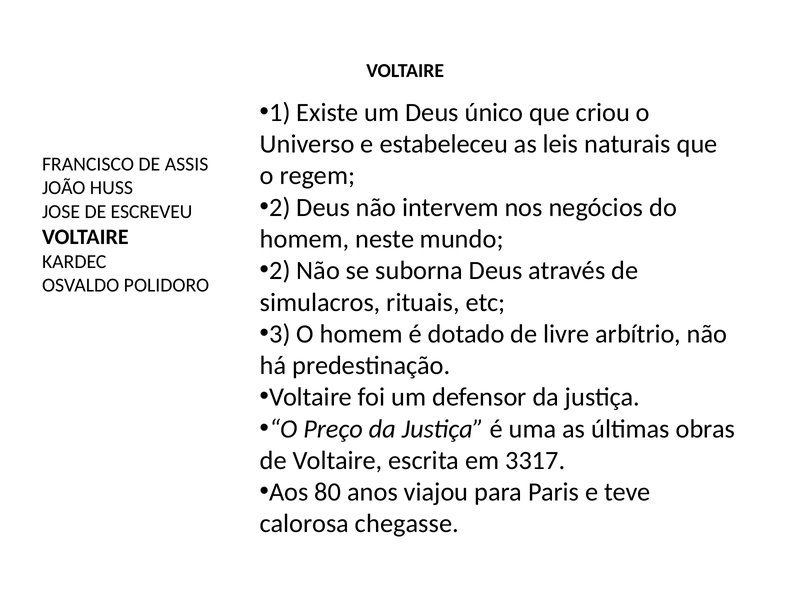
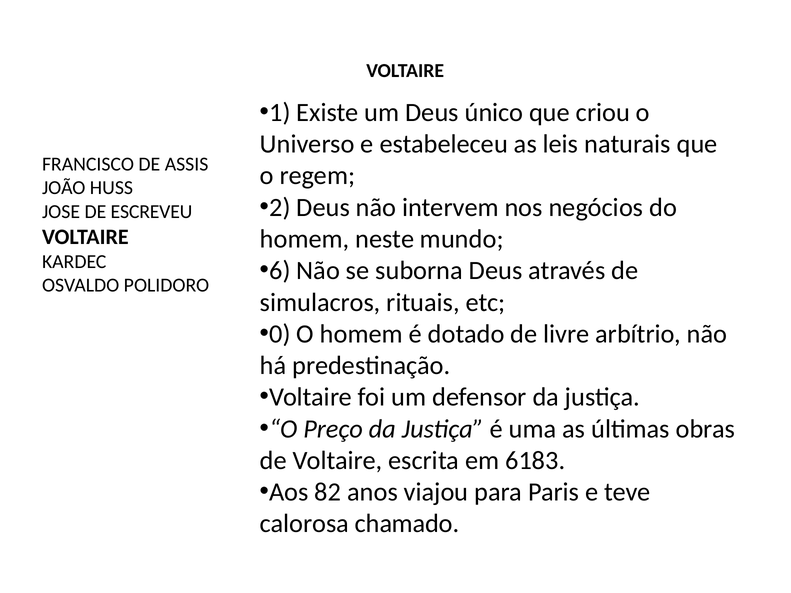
2: 2 -> 6 (280, 271)
3: 3 -> 0 (280, 334)
3317: 3317 -> 6183 (535, 461)
80: 80 -> 82 (328, 492)
chegasse: chegasse -> chamado (407, 524)
